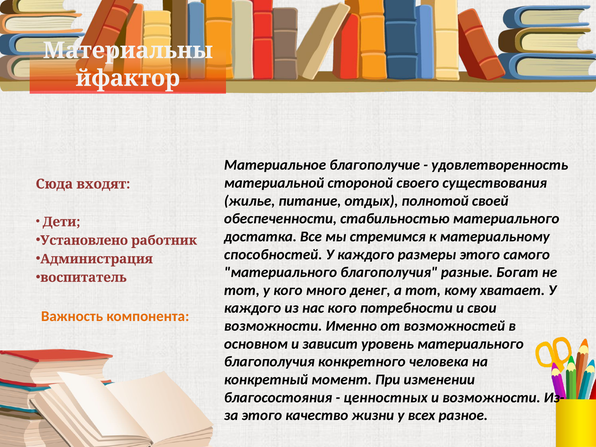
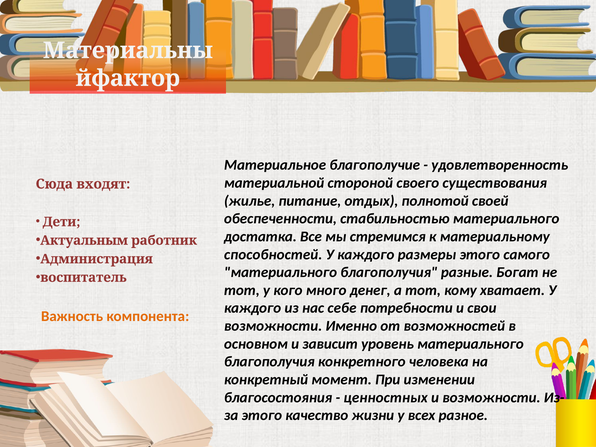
Установлено: Установлено -> Актуальным (84, 240)
нас кого: кого -> себе (342, 308)
